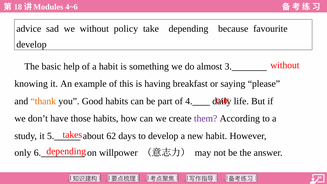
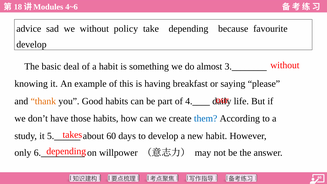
help: help -> deal (72, 66)
them colour: purple -> blue (206, 119)
about 62: 62 -> 60 (111, 136)
